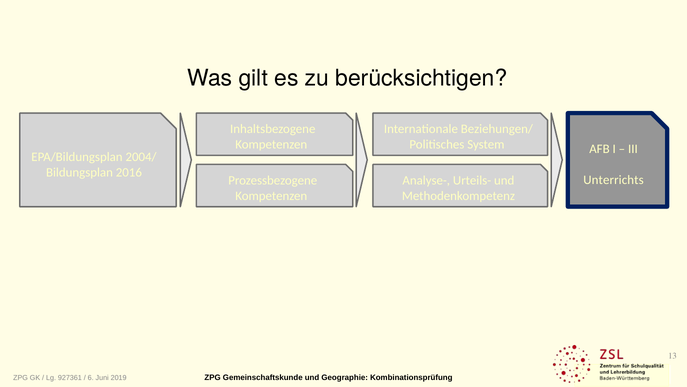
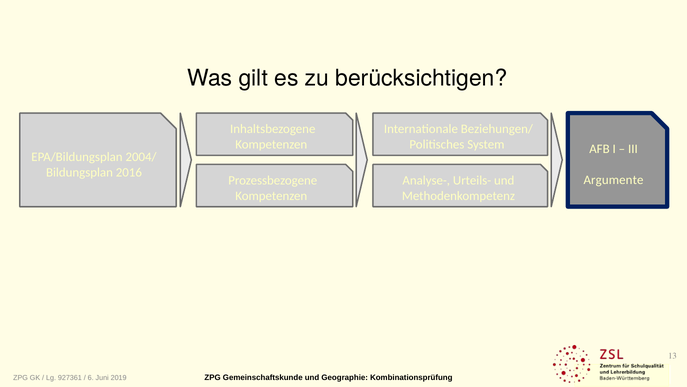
Unterrichts: Unterrichts -> Argumente (614, 180)
